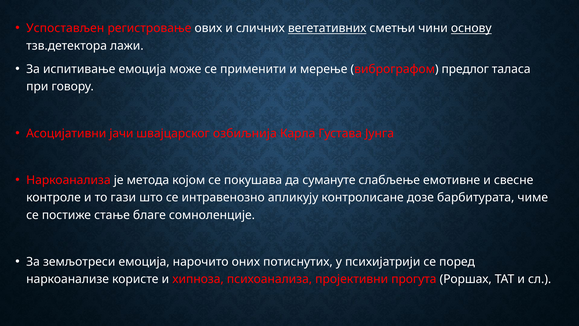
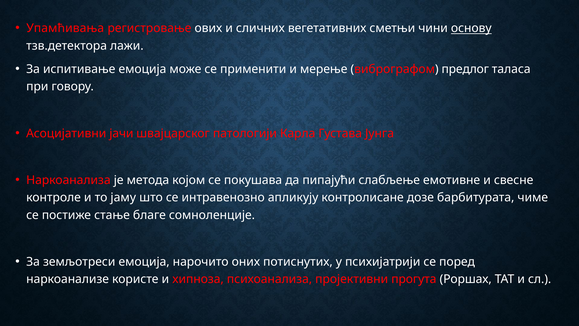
Успостављен: Успостављен -> Упамћивања (65, 28)
вегетативних underline: present -> none (327, 28)
озбиљнија: озбиљнија -> патологији (245, 133)
сумануте: сумануте -> пипајући (329, 180)
гази: гази -> јаму (123, 197)
